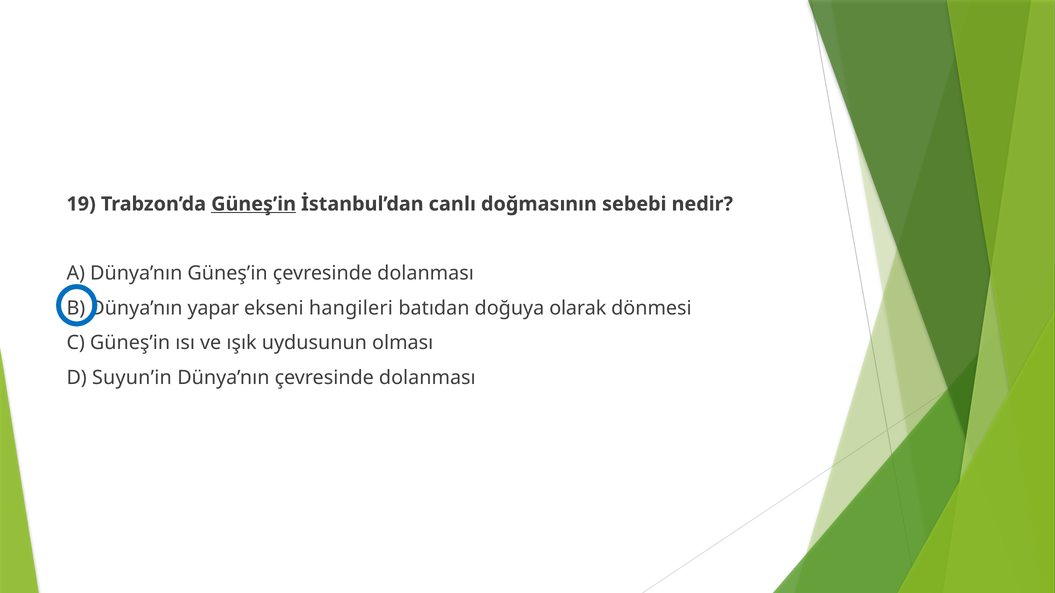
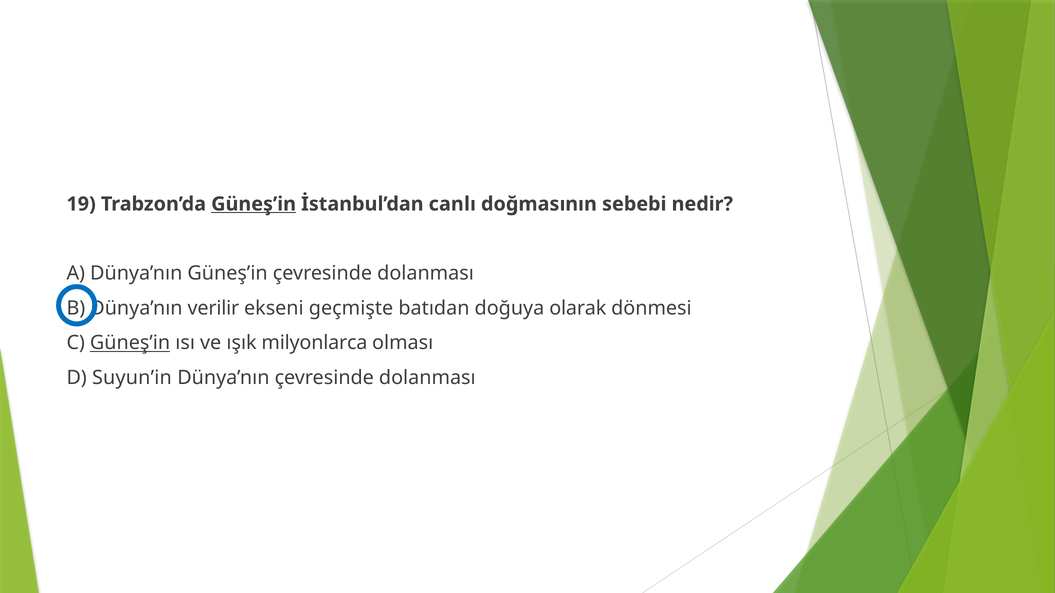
yapar: yapar -> verilir (213, 308)
hangileri: hangileri -> geçmişte (351, 308)
Güneş’in underline: none -> present (130, 343)
uydusunun: uydusunun -> milyonlarca (314, 343)
